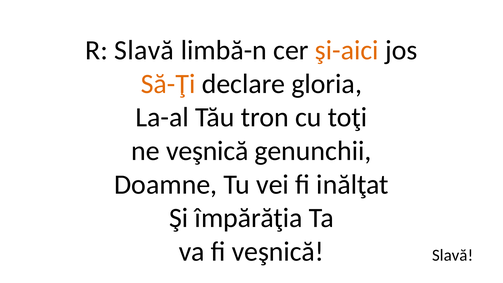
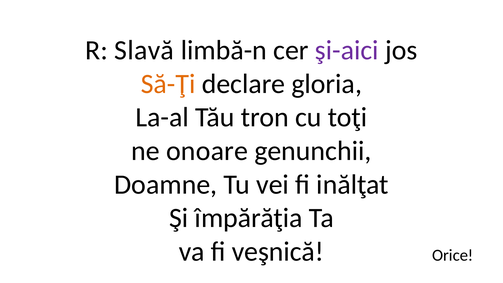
şi-aici colour: orange -> purple (347, 50)
ne veşnică: veşnică -> onoare (207, 151)
veşnică Slavă: Slavă -> Orice (453, 255)
